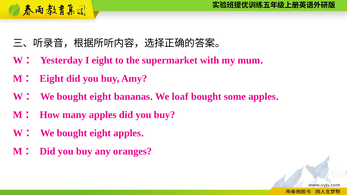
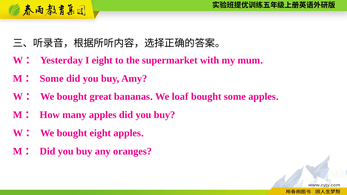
Eight: Eight -> Some (52, 79)
eight: eight -> great (101, 97)
